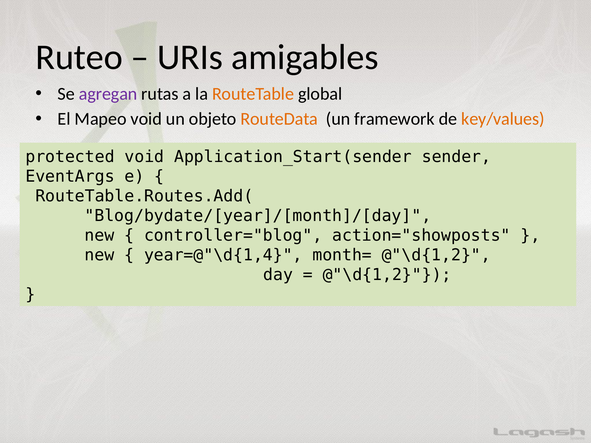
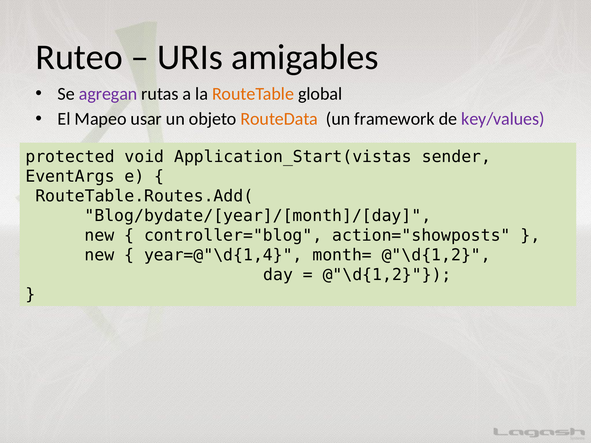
Mapeo void: void -> usar (146, 119)
key/values colour: orange -> purple (503, 119)
Application_Start(sender: Application_Start(sender -> Application_Start(vistas (293, 157)
